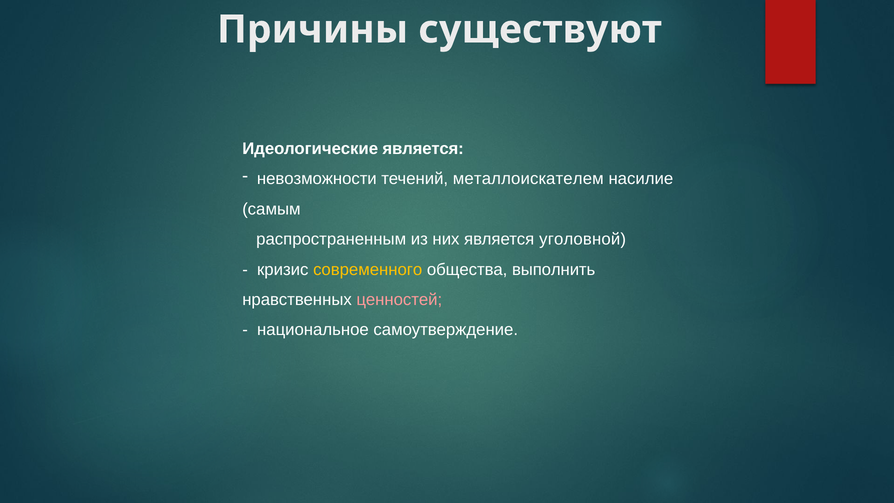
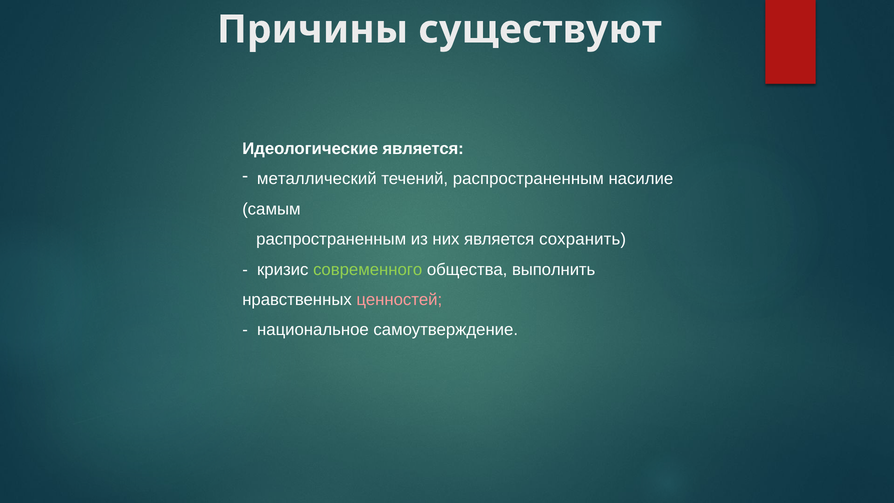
невозможности: невозможности -> металлический (317, 179)
течений металлоискателем: металлоискателем -> распространенным (528, 179)
уголовной: уголовной -> сохранить (583, 239)
современного colour: yellow -> light green (368, 269)
